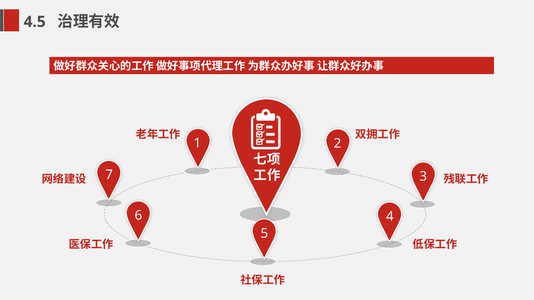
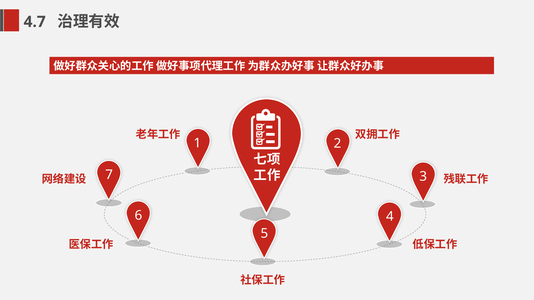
4.5: 4.5 -> 4.7 (35, 22)
